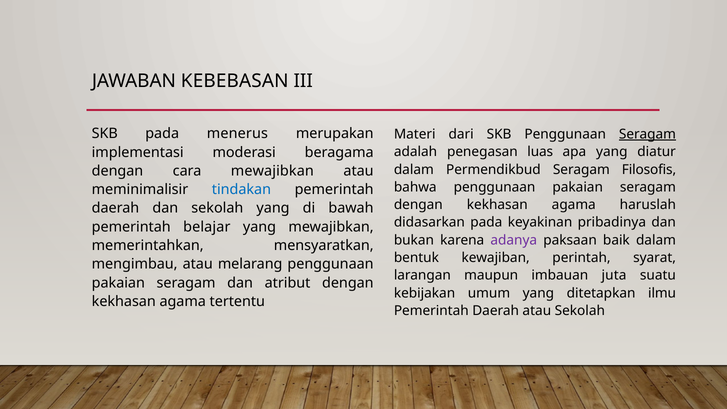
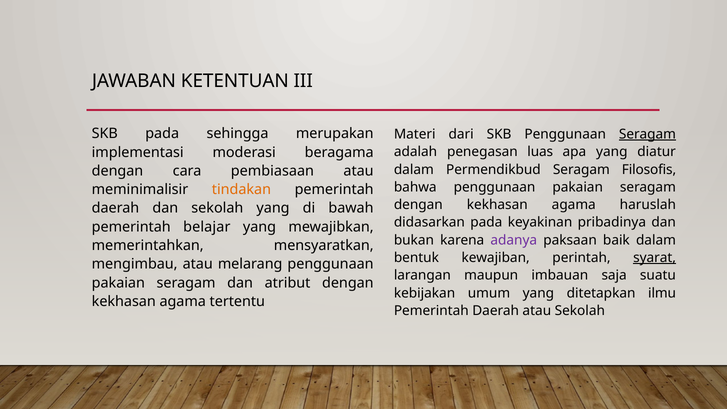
KEBEBASAN: KEBEBASAN -> KETENTUAN (235, 81)
menerus: menerus -> sehingga (238, 134)
cara mewajibkan: mewajibkan -> pembiasaan (272, 171)
tindakan colour: blue -> orange (241, 190)
syarat underline: none -> present (655, 258)
juta: juta -> saja (614, 275)
